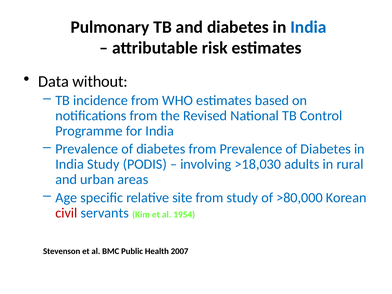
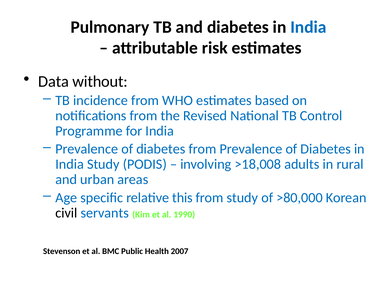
>18,030: >18,030 -> >18,008 (258, 164)
site: site -> this (182, 198)
civil colour: red -> black (66, 213)
1954: 1954 -> 1990 (184, 214)
